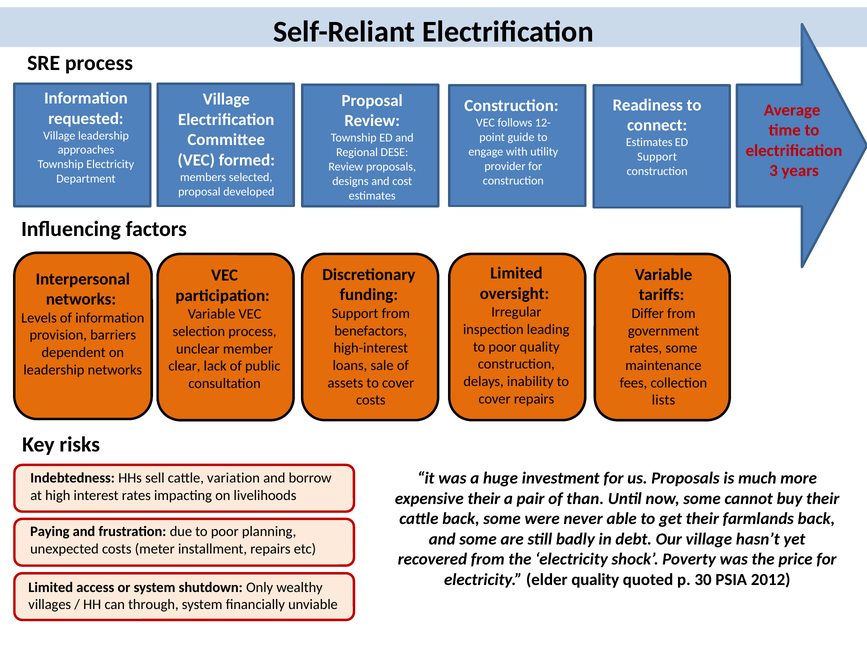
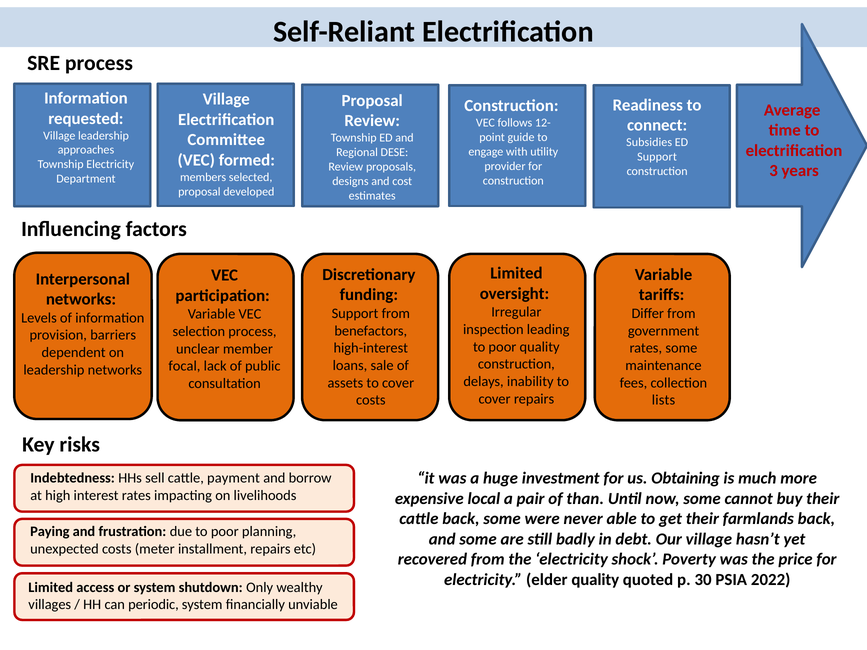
Estimates: Estimates -> Subsidies (649, 142)
clear: clear -> focal (184, 366)
us Proposals: Proposals -> Obtaining (686, 479)
variation: variation -> payment (234, 478)
expensive their: their -> local (484, 499)
2012: 2012 -> 2022 (771, 580)
through: through -> periodic (153, 605)
